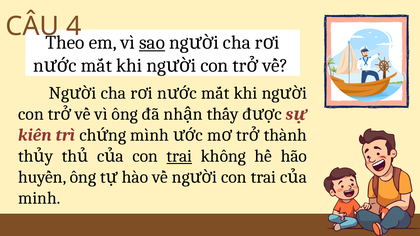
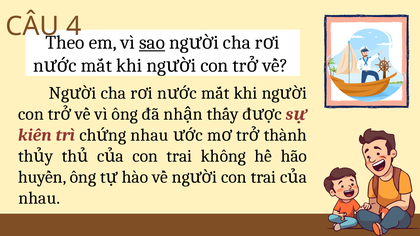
mình: mình -> nhau (149, 135)
trai underline: present -> none (179, 156)
minh: minh -> nhau (39, 198)
